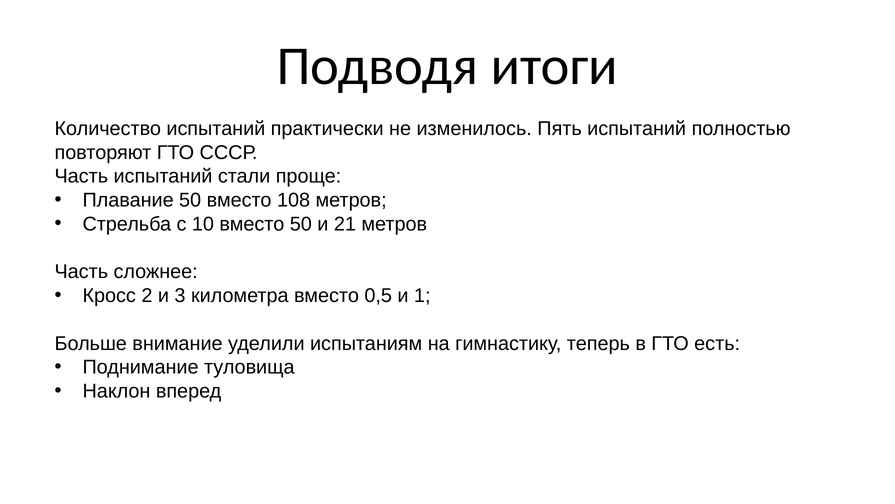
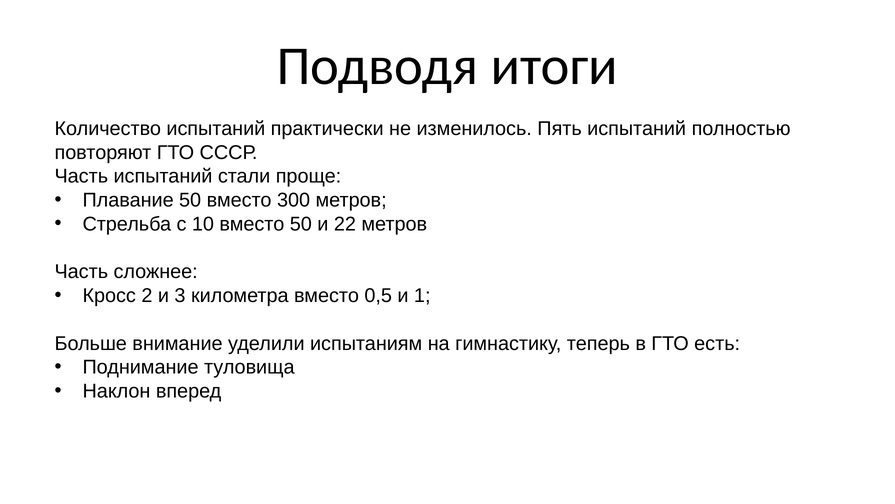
108: 108 -> 300 (294, 200)
21: 21 -> 22 (345, 224)
